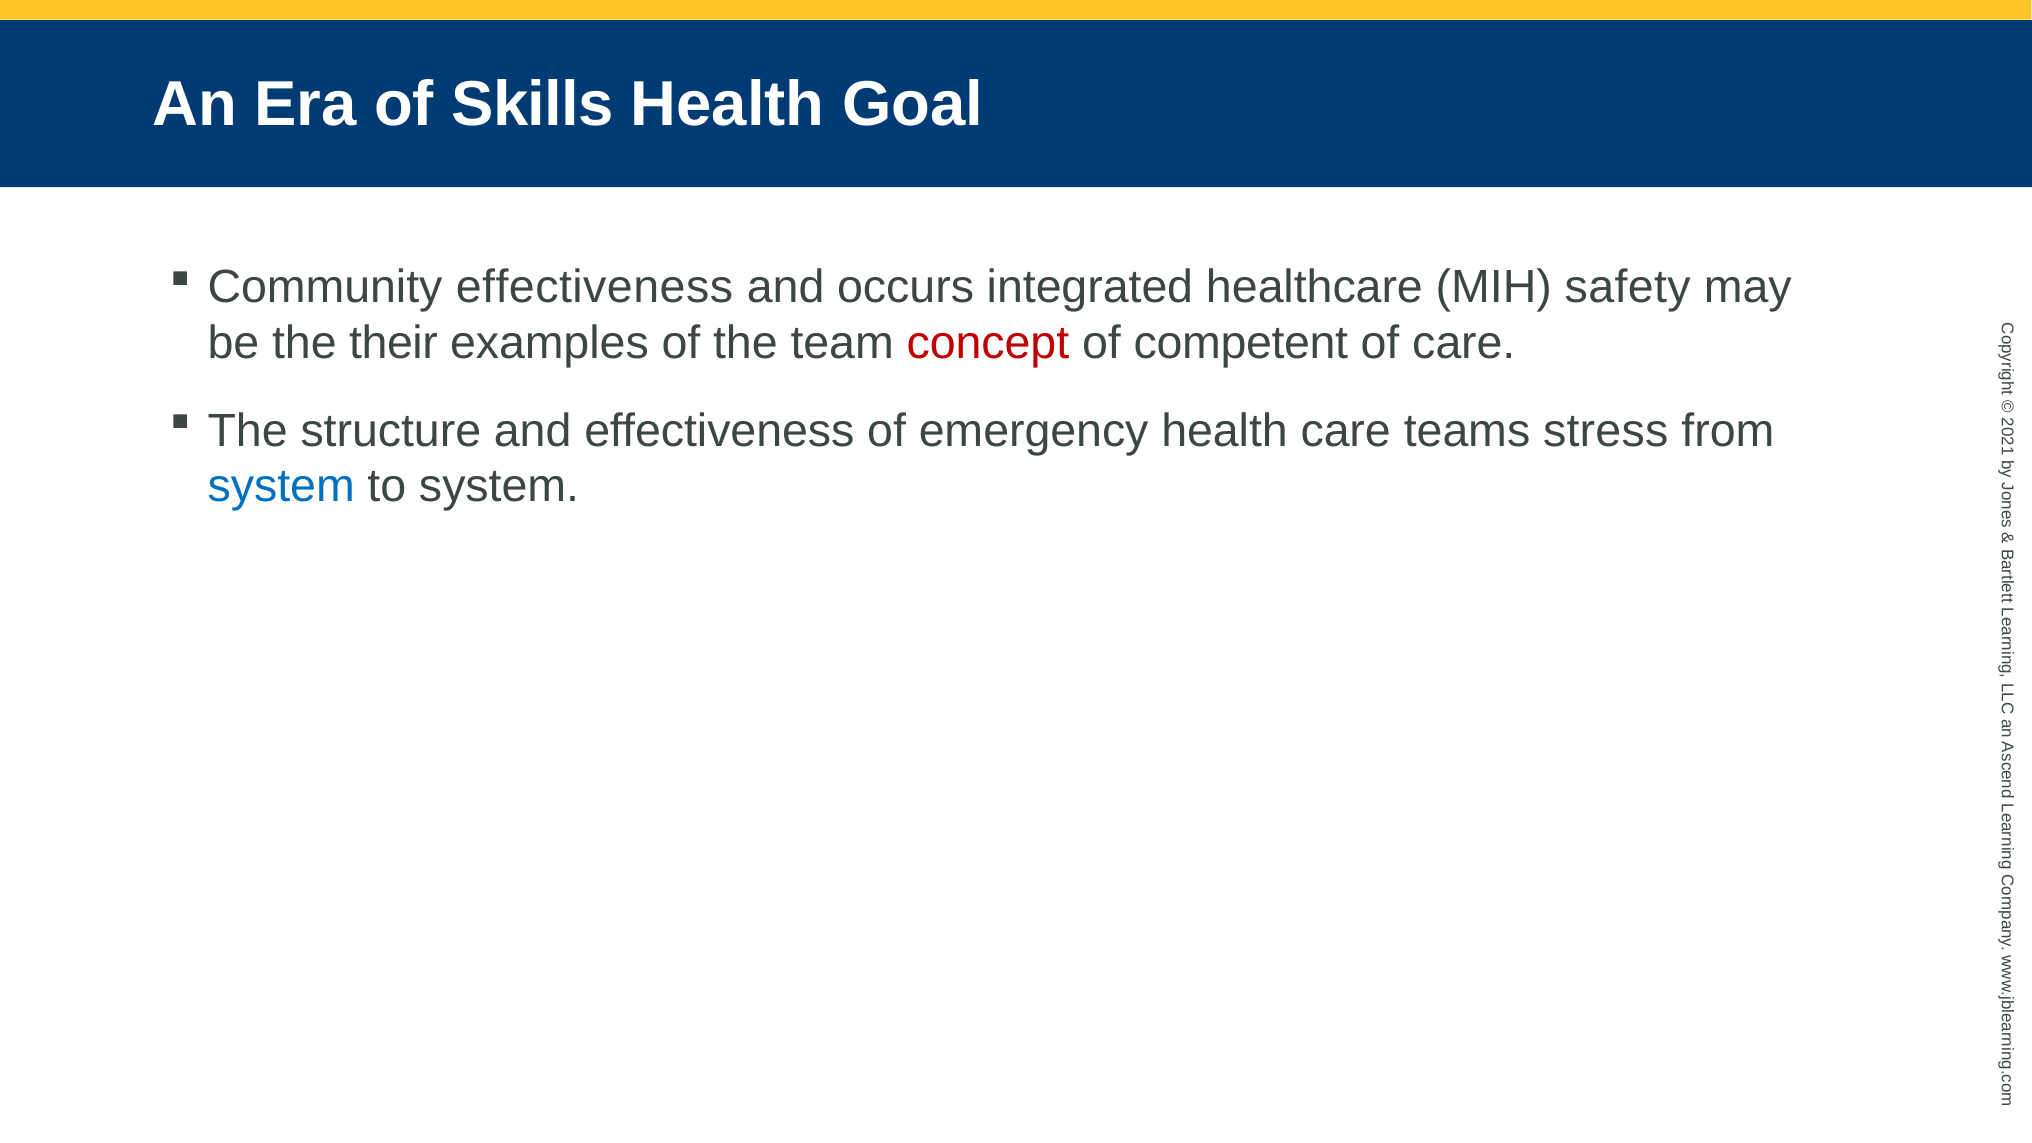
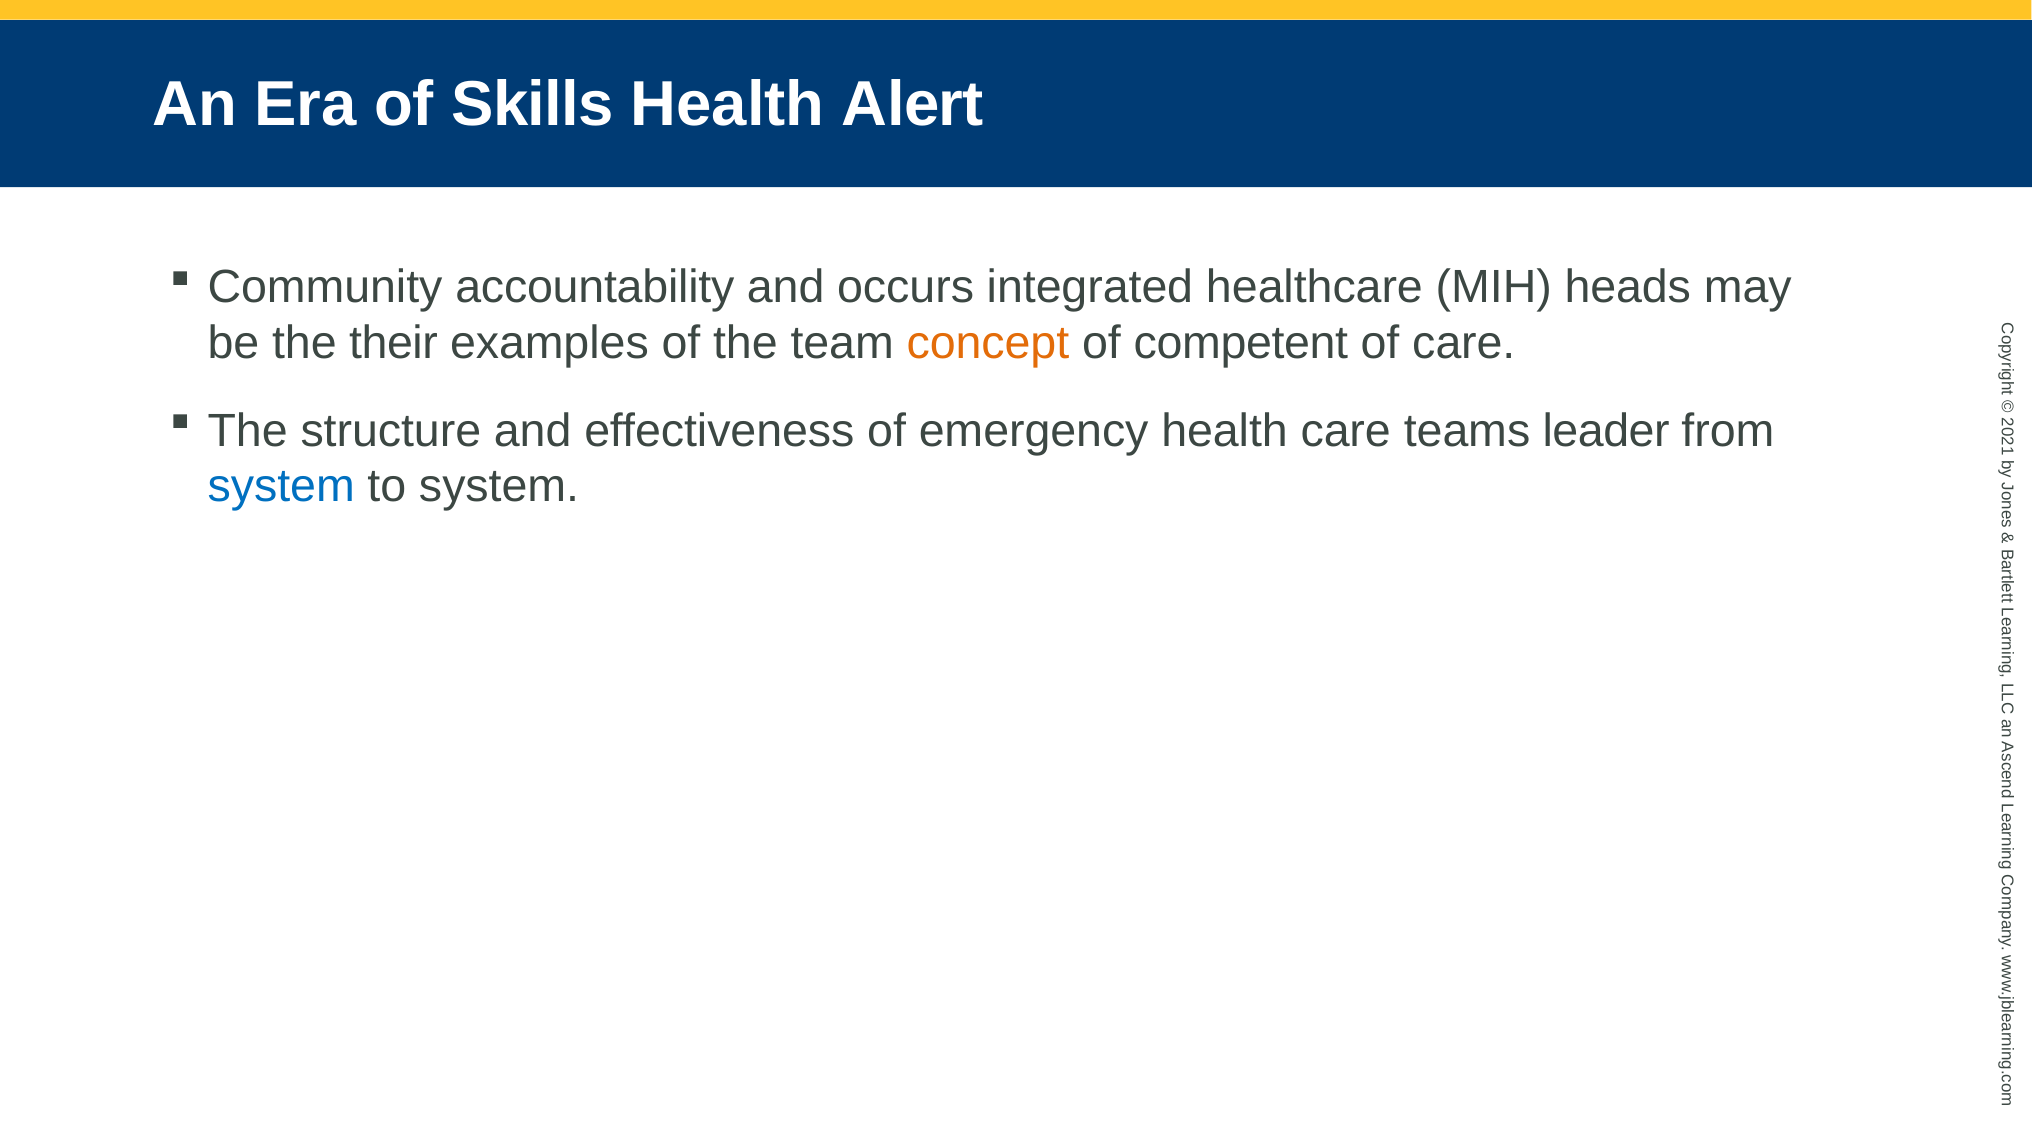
Goal: Goal -> Alert (913, 104)
Community effectiveness: effectiveness -> accountability (595, 287)
safety: safety -> heads (1628, 287)
concept colour: red -> orange (988, 343)
stress: stress -> leader (1606, 431)
